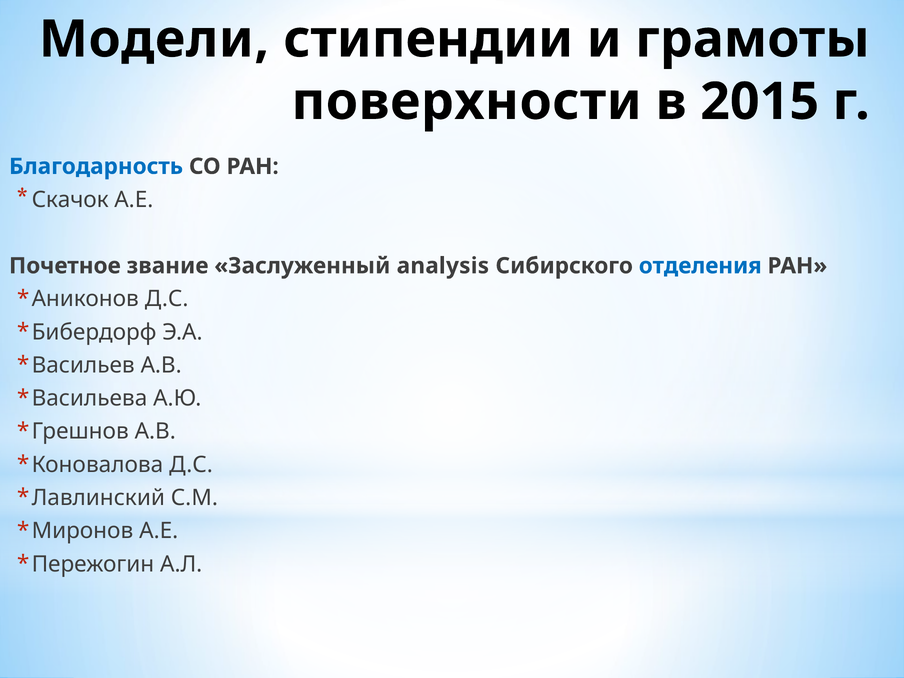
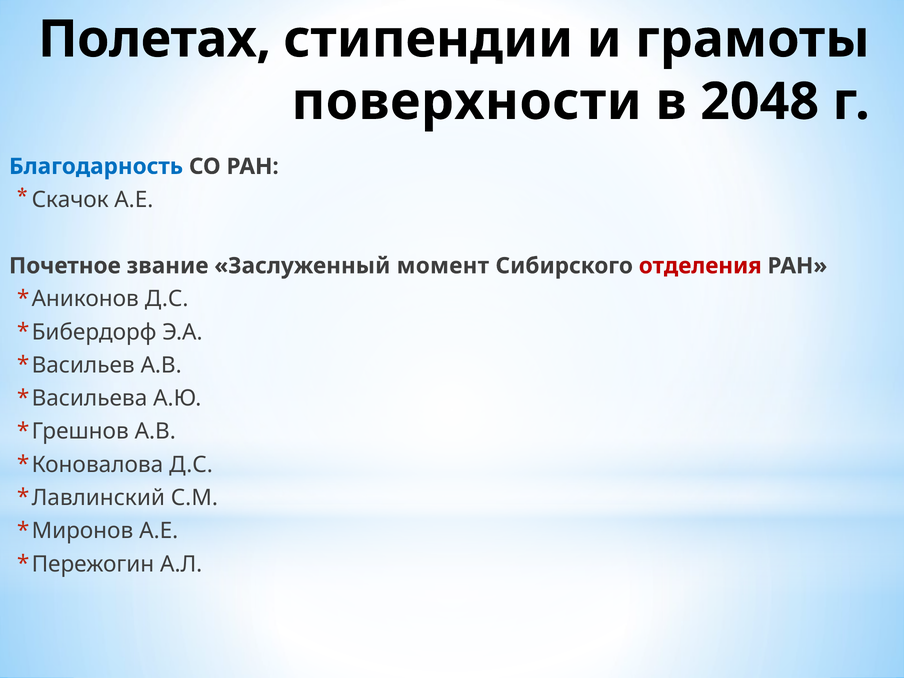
Модели: Модели -> Полетах (155, 39)
2015: 2015 -> 2048 (760, 102)
analysis: analysis -> момент (443, 266)
отделения colour: blue -> red (700, 266)
